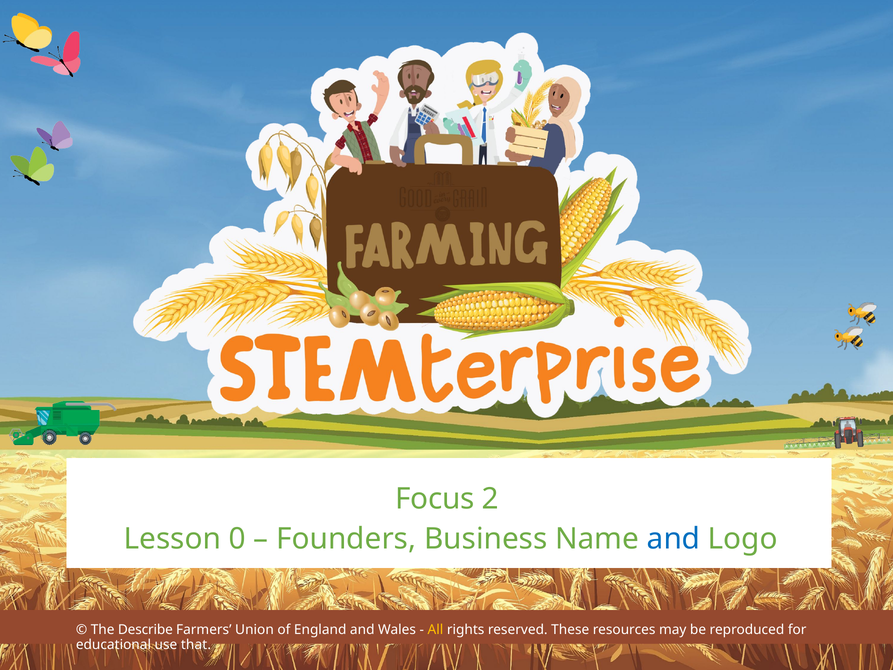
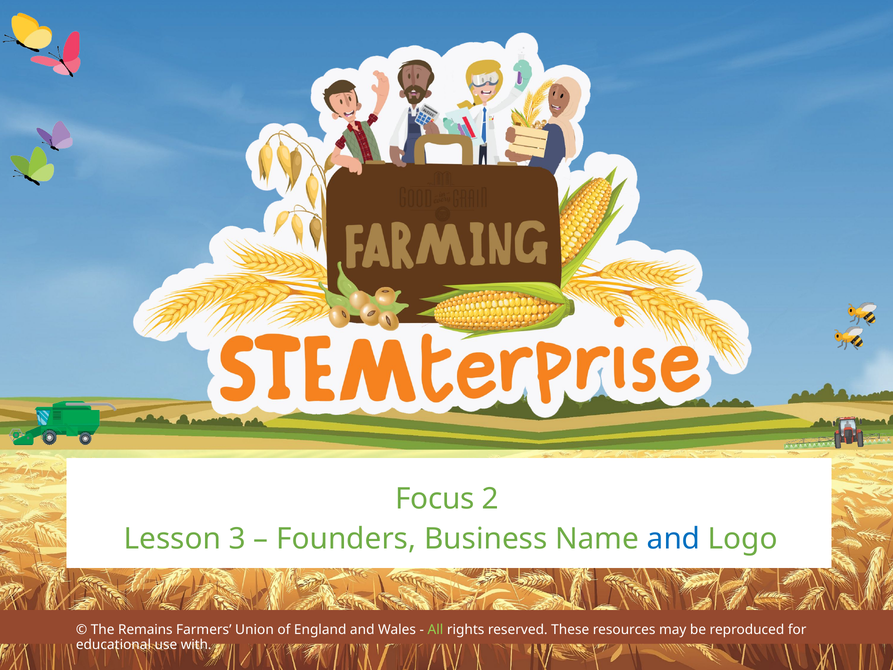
0: 0 -> 3 (237, 539)
Describe: Describe -> Remains (145, 630)
All colour: yellow -> light green (435, 630)
that: that -> with (196, 644)
